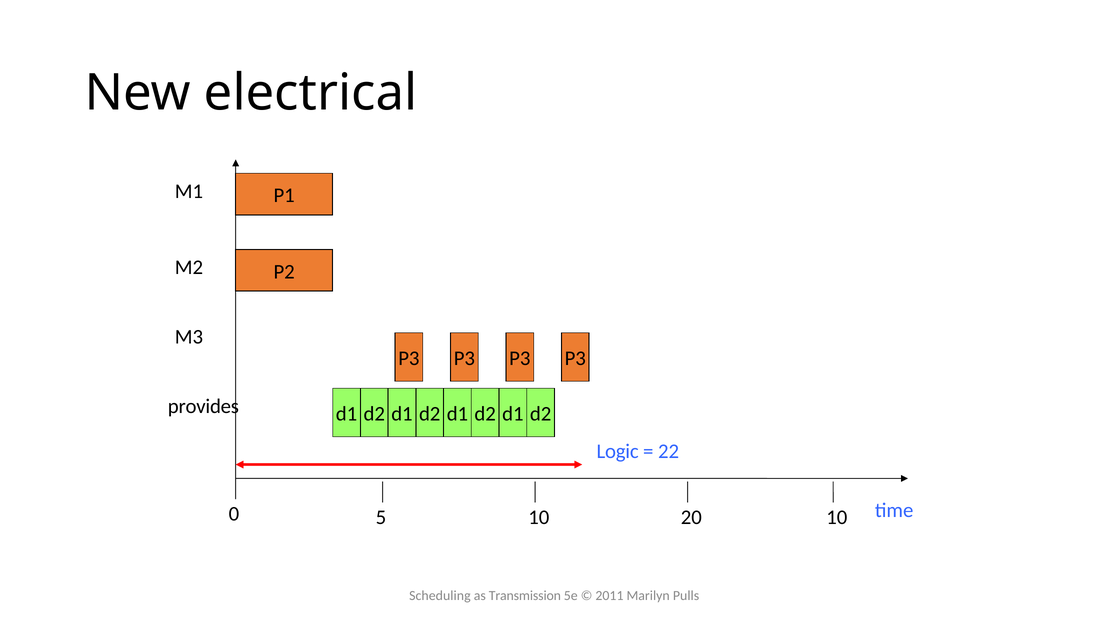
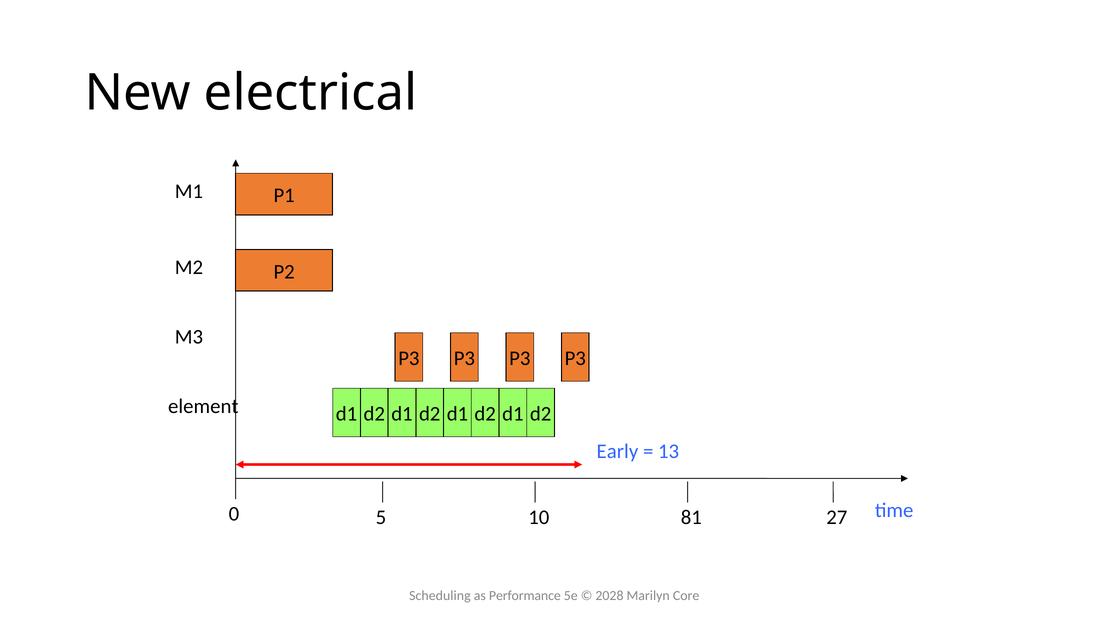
provides: provides -> element (203, 406)
Logic: Logic -> Early (617, 451)
22: 22 -> 13 (669, 451)
0 10: 10 -> 27 (837, 517)
20: 20 -> 81 (691, 517)
Transmission: Transmission -> Performance (525, 596)
2011: 2011 -> 2028 (609, 596)
Pulls: Pulls -> Core (686, 596)
